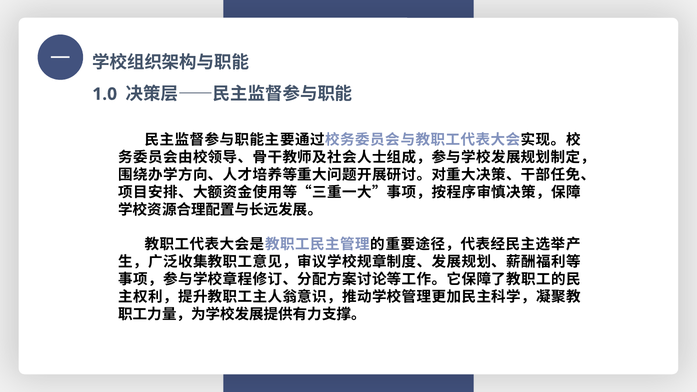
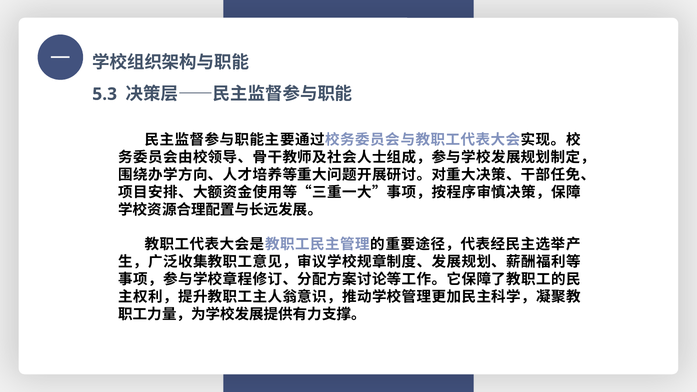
1.0: 1.0 -> 5.3 (105, 94)
